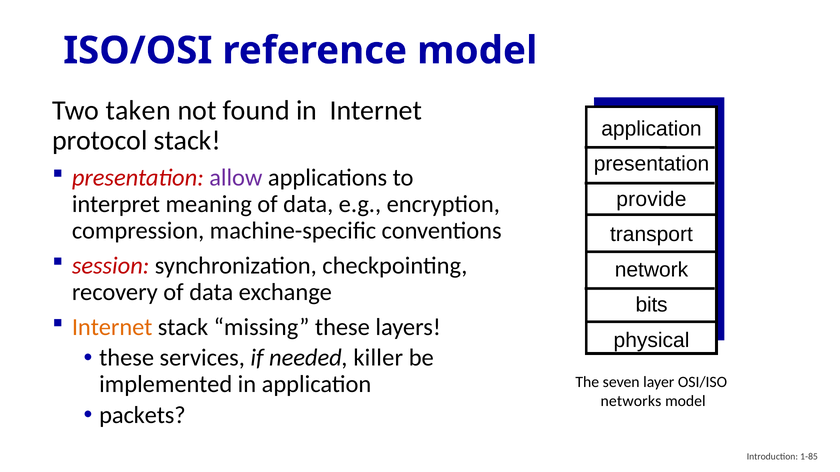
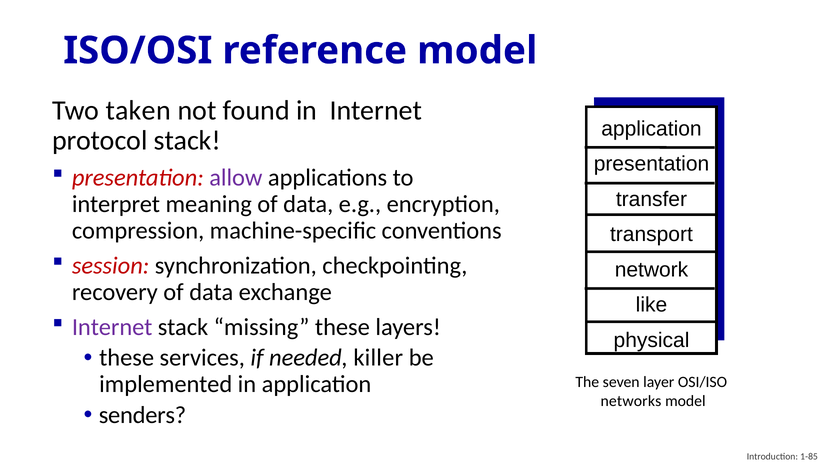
provide: provide -> transfer (651, 199)
bits: bits -> like (652, 305)
Internet colour: orange -> purple (112, 327)
packets: packets -> senders (142, 415)
